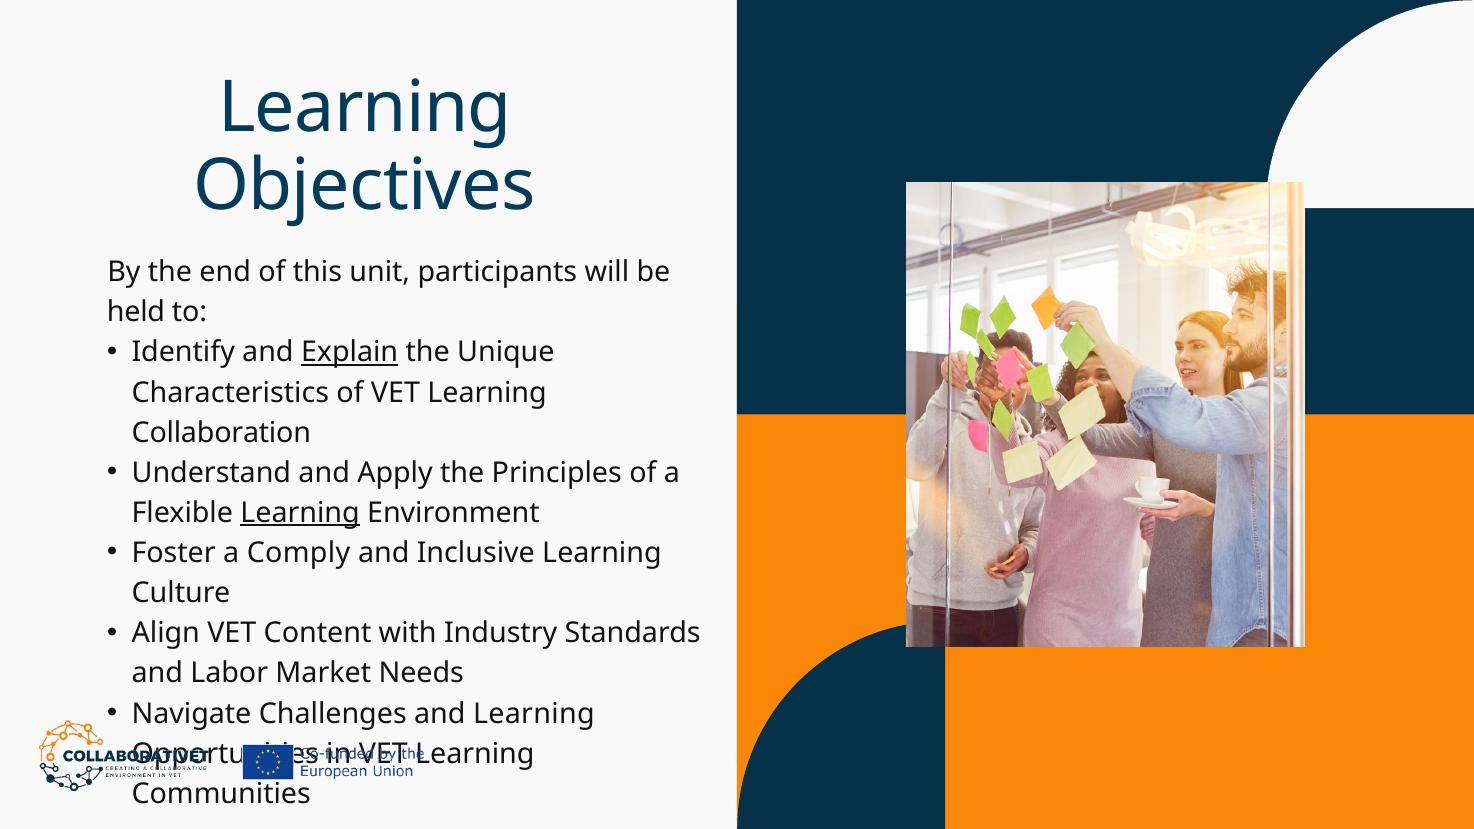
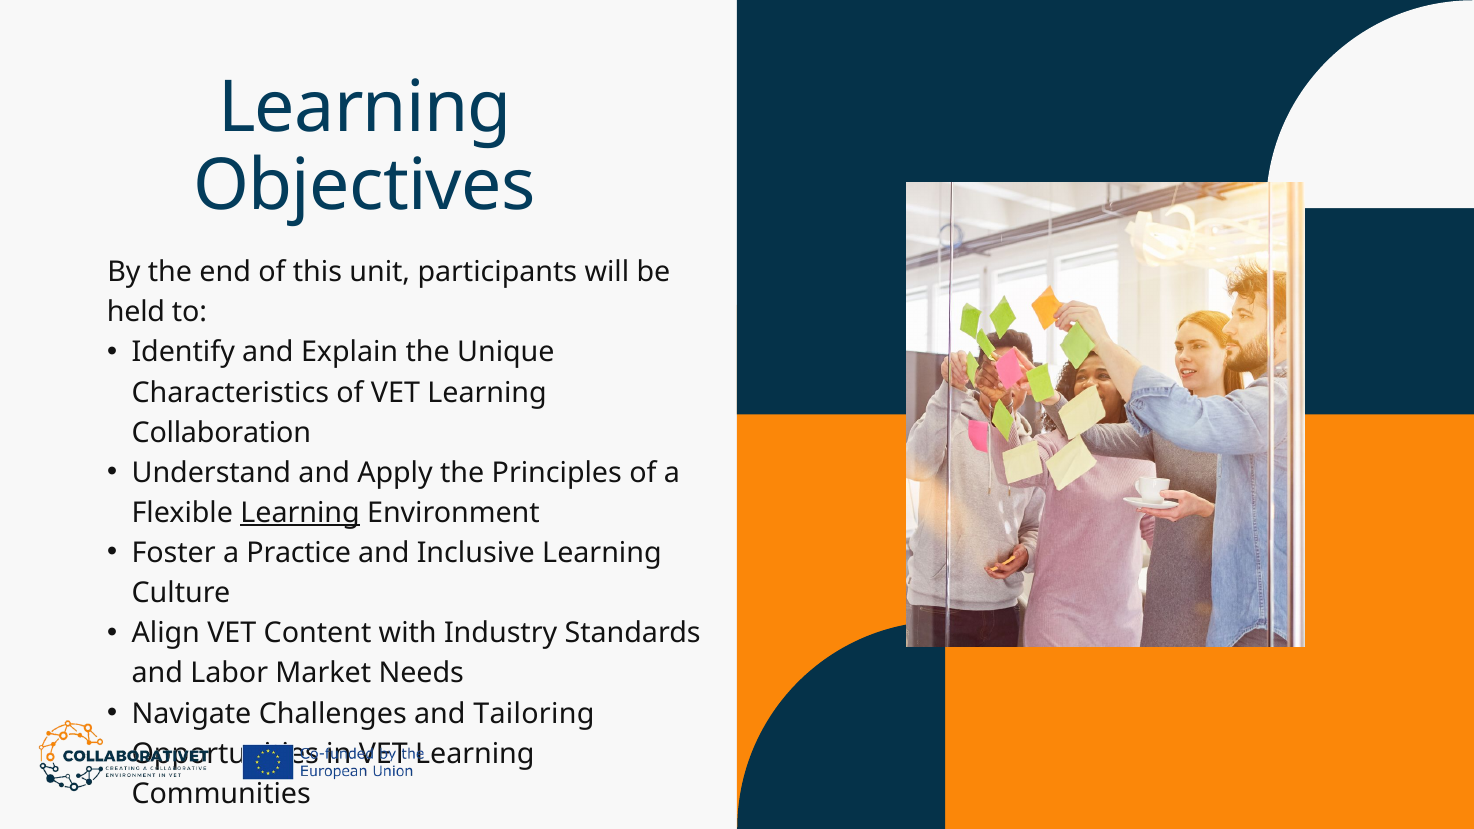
Explain underline: present -> none (350, 353)
Comply: Comply -> Practice (299, 553)
and Learning: Learning -> Tailoring (534, 714)
